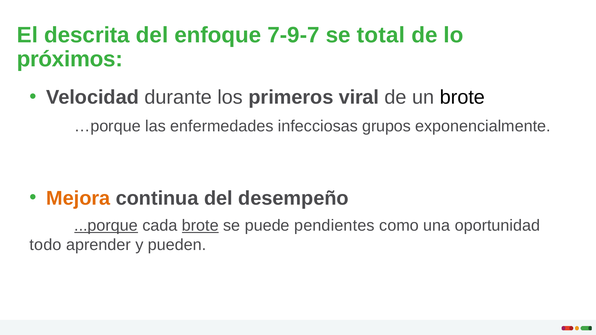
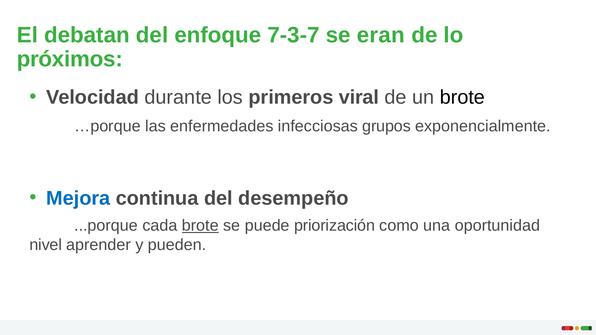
descrita: descrita -> debatan (87, 35)
7-9-7: 7-9-7 -> 7-3-7 (293, 35)
total: total -> eran (381, 35)
Mejora colour: orange -> blue (78, 198)
...porque underline: present -> none (106, 226)
pendientes: pendientes -> priorización (335, 226)
todo: todo -> nivel (46, 245)
